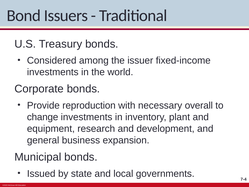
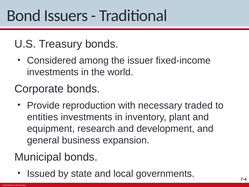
overall: overall -> traded (199, 105)
change: change -> entities (43, 117)
